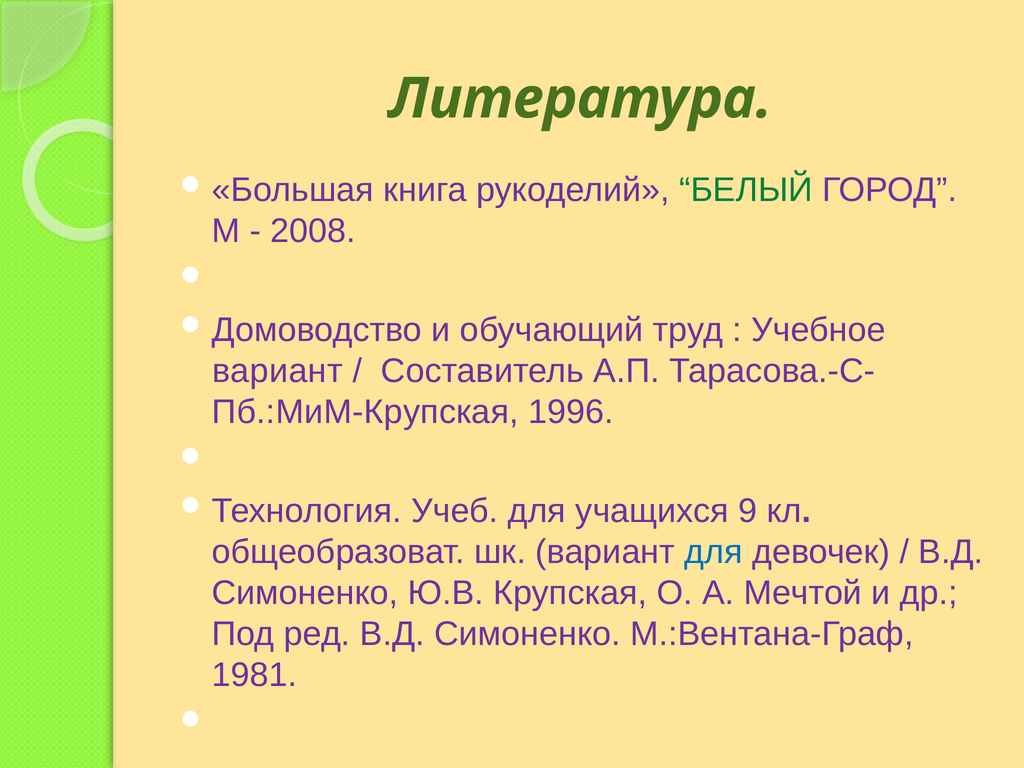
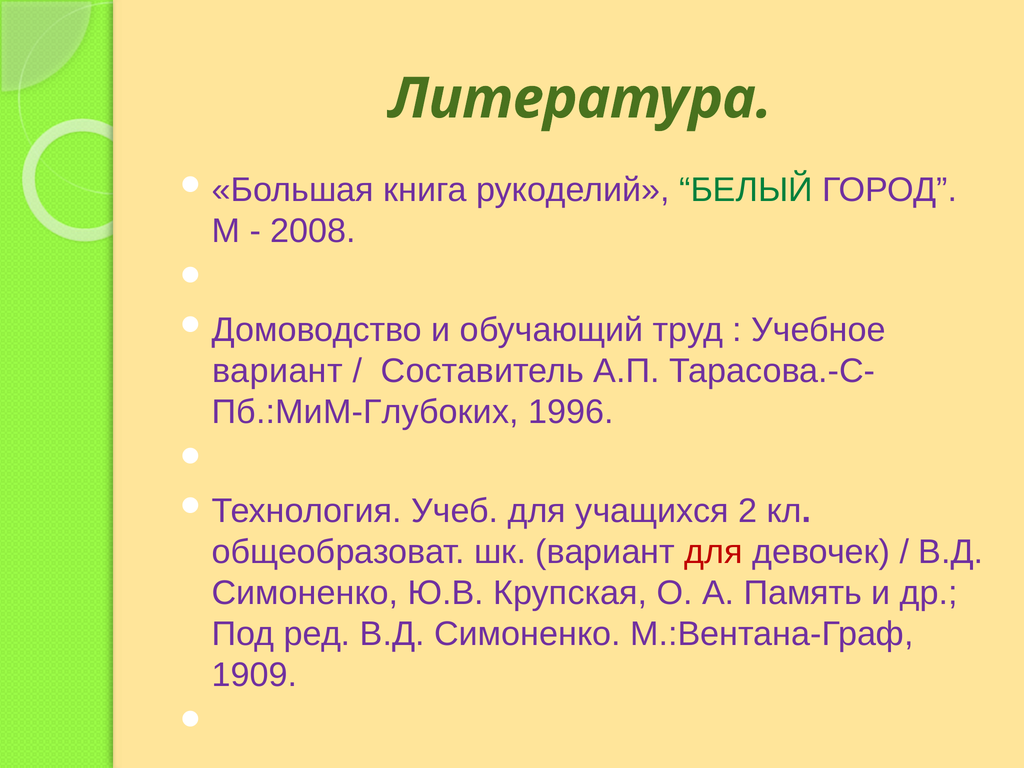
Пб.:МиМ-Крупская: Пб.:МиМ-Крупская -> Пб.:МиМ-Глубоких (365, 412)
9: 9 -> 2 (748, 511)
для colour: blue -> red (714, 552)
Мечтой: Мечтой -> Память (803, 593)
1981: 1981 -> 1909 (254, 675)
